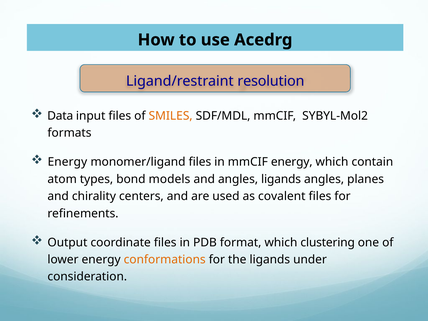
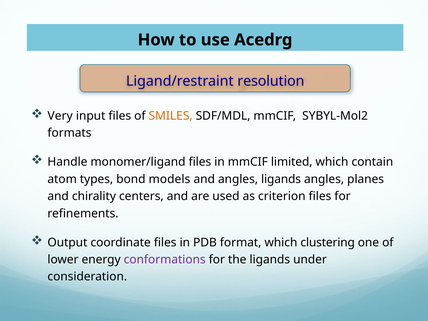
Data: Data -> Very (60, 116)
Energy: Energy -> Handle (67, 162)
mmCIF energy: energy -> limited (292, 162)
covalent: covalent -> criterion (282, 196)
conformations colour: orange -> purple (165, 260)
